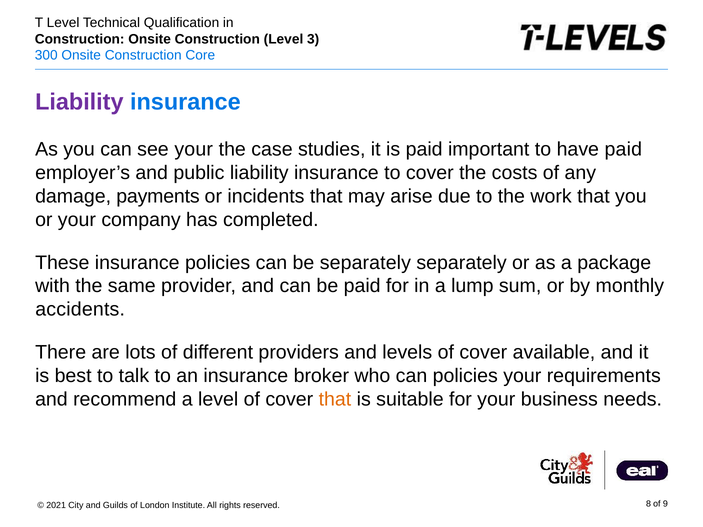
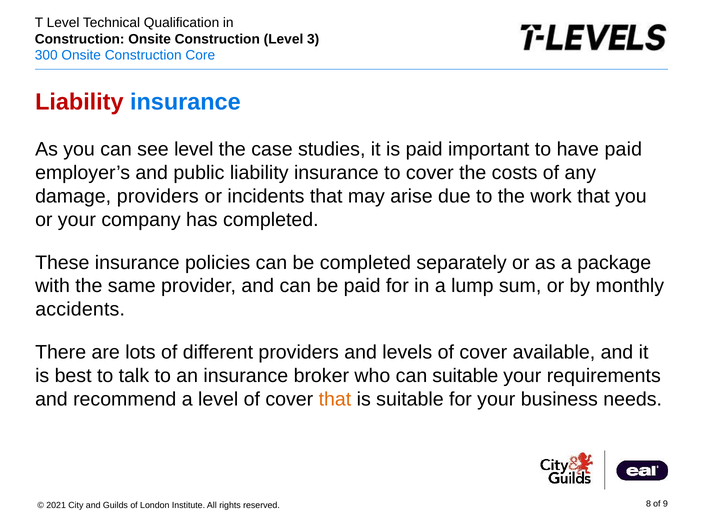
Liability colour: purple -> red (79, 102)
see your: your -> level (194, 149)
damage payments: payments -> providers (158, 196)
be separately: separately -> completed (365, 263)
can policies: policies -> suitable (465, 376)
